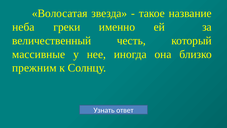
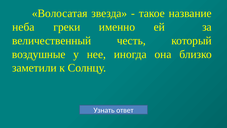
массивные: массивные -> воздушные (39, 54)
прежним: прежним -> заметили (34, 68)
